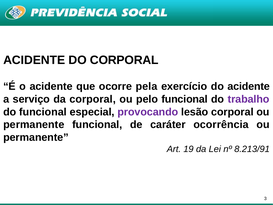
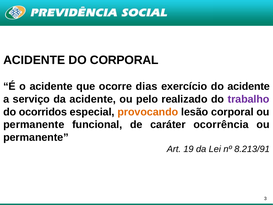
pela: pela -> dias (147, 86)
da corporal: corporal -> acidente (93, 99)
pelo funcional: funcional -> realizado (185, 99)
do funcional: funcional -> ocorridos (43, 112)
provocando colour: purple -> orange (148, 112)
